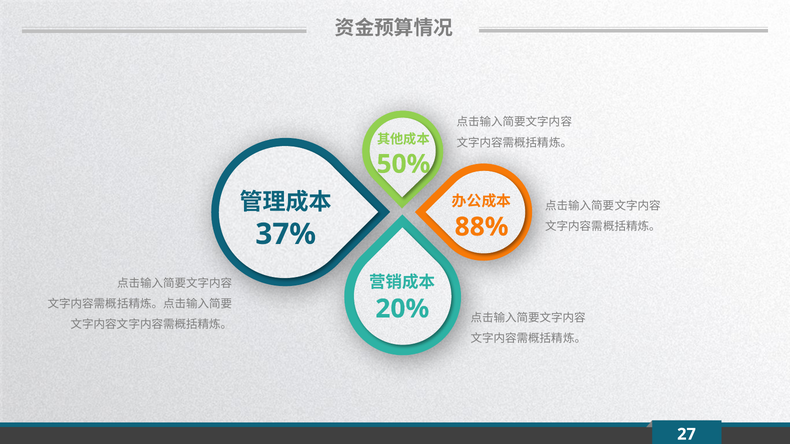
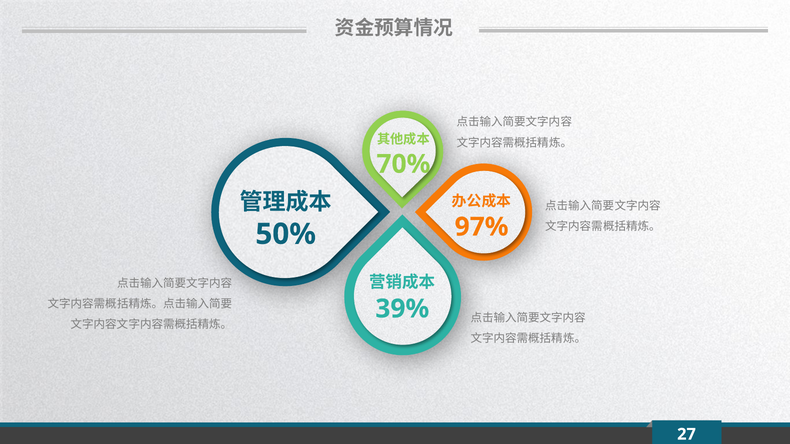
50%: 50% -> 70% (403, 164)
88%: 88% -> 97% (482, 227)
37%: 37% -> 50% (286, 234)
20%: 20% -> 39% (402, 309)
